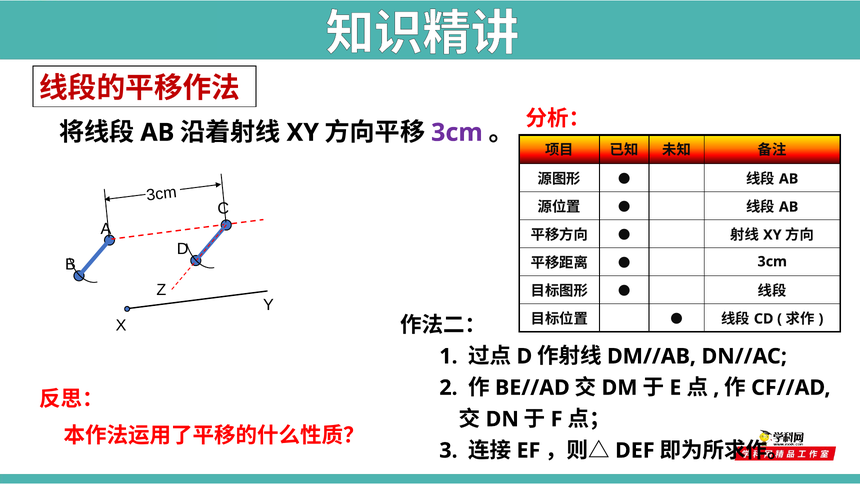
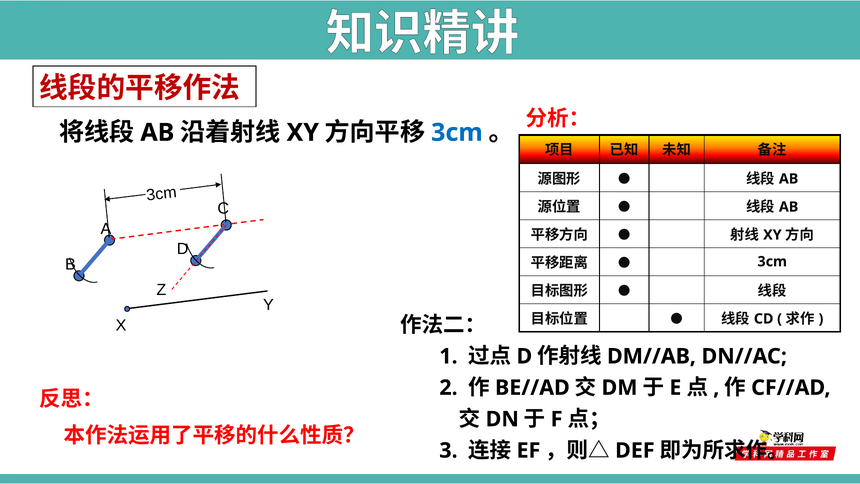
3cm colour: purple -> blue (457, 133)
